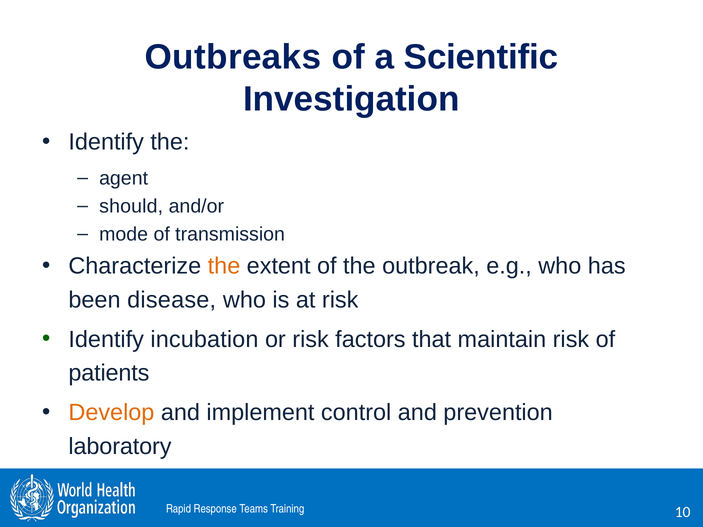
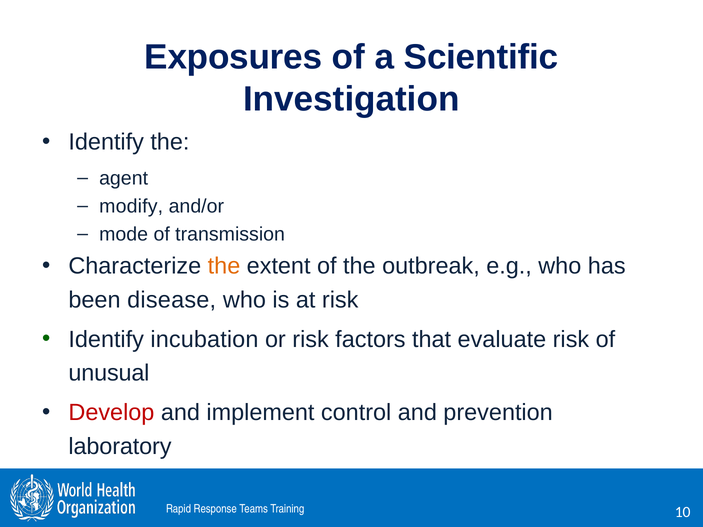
Outbreaks: Outbreaks -> Exposures (233, 57)
should: should -> modify (131, 206)
maintain: maintain -> evaluate (502, 340)
patients: patients -> unusual (109, 373)
Develop colour: orange -> red (111, 413)
